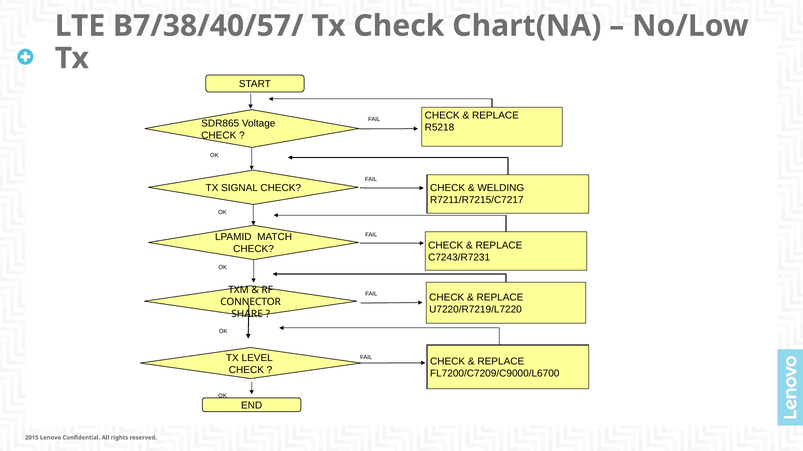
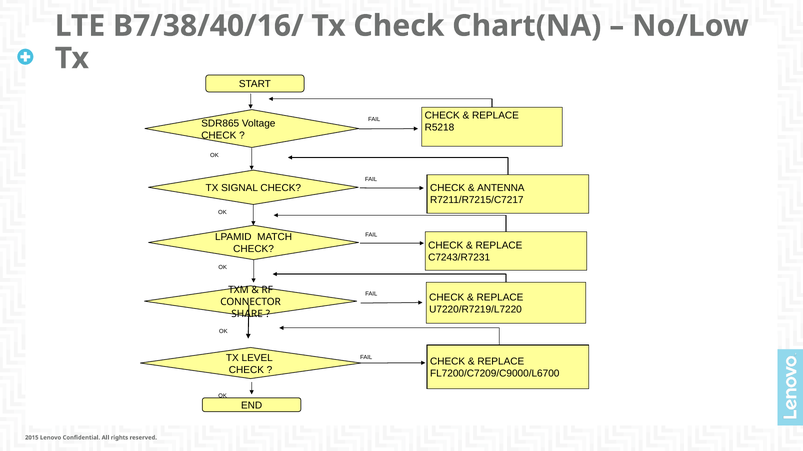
B7/38/40/57/: B7/38/40/57/ -> B7/38/40/16/ (208, 26)
WELDING: WELDING -> ANTENNA (501, 188)
